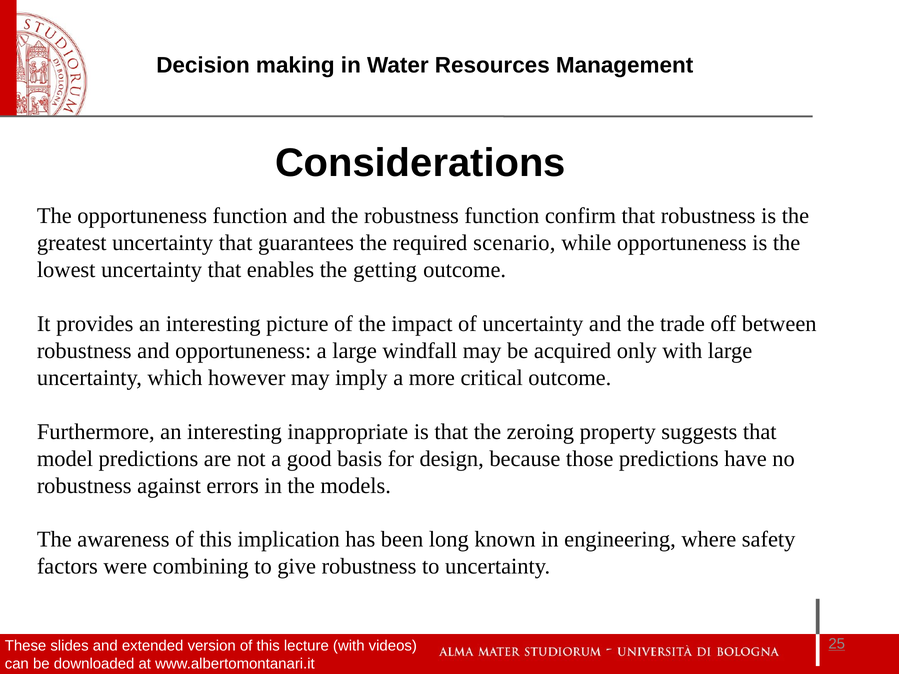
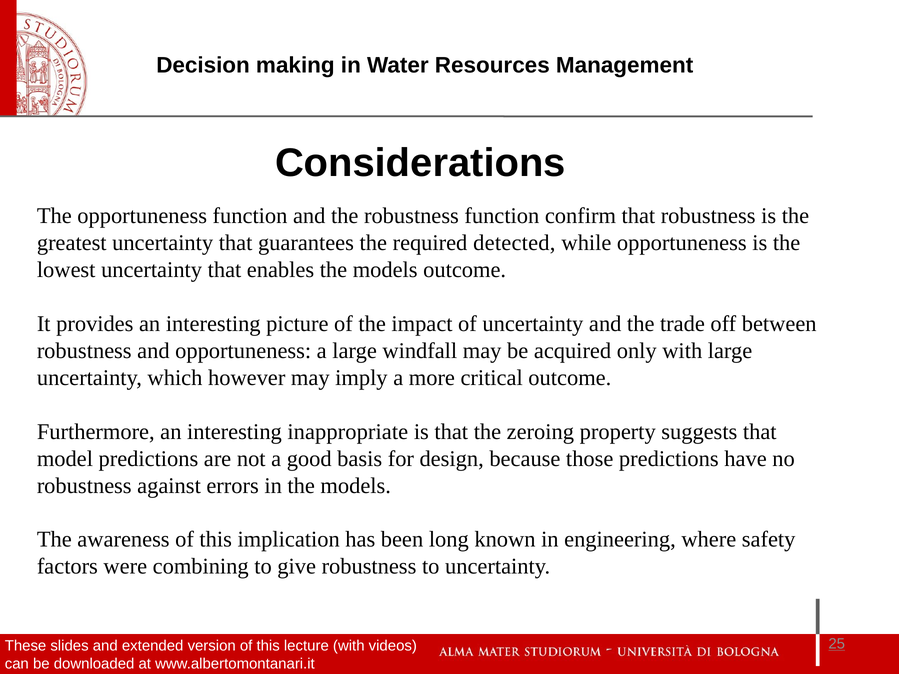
scenario: scenario -> detected (514, 243)
enables the getting: getting -> models (385, 270)
